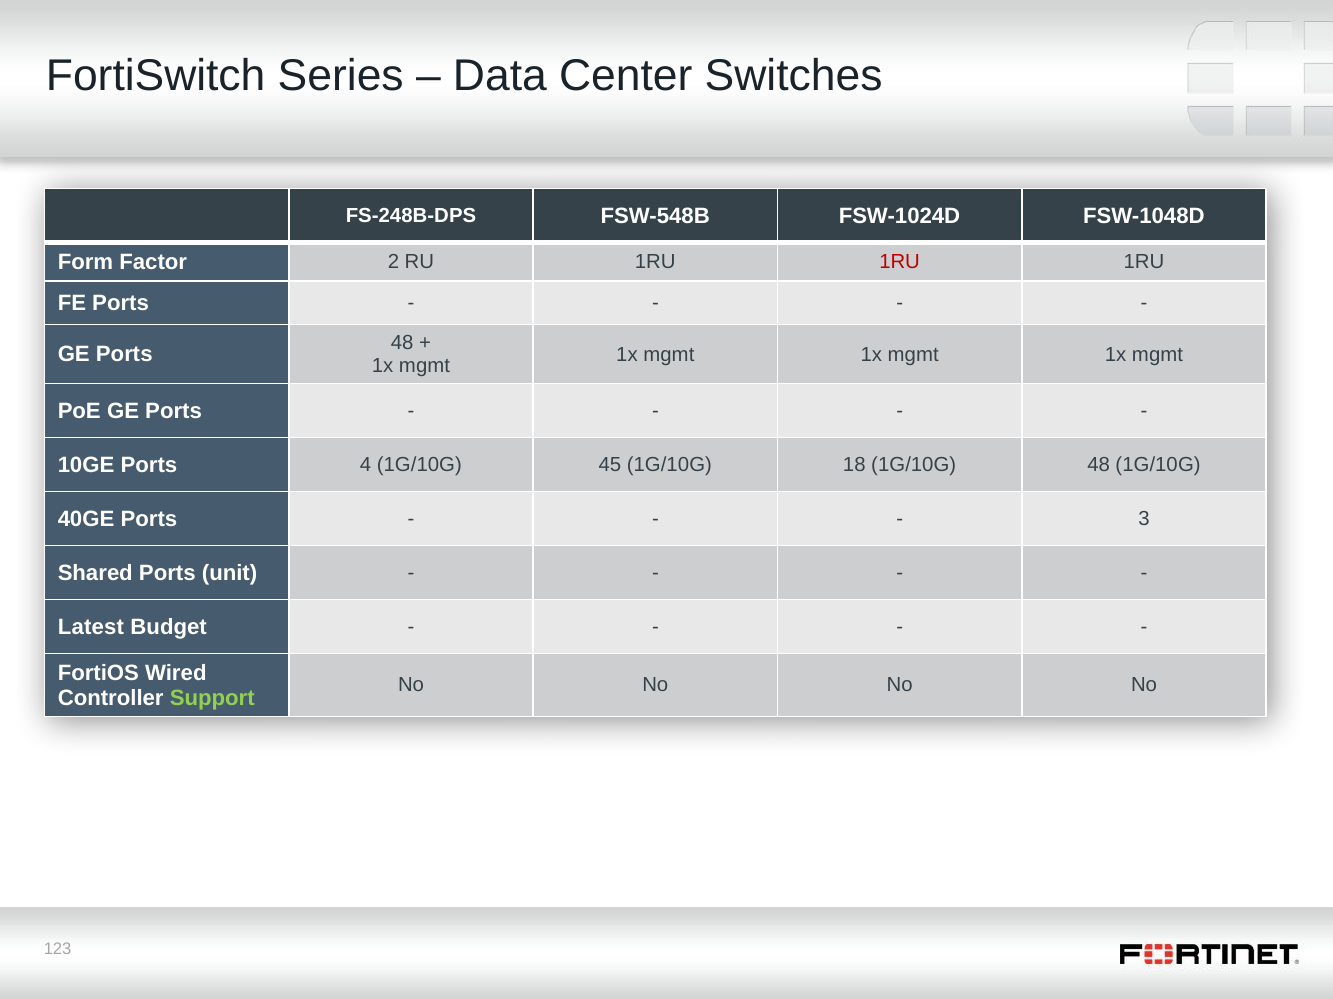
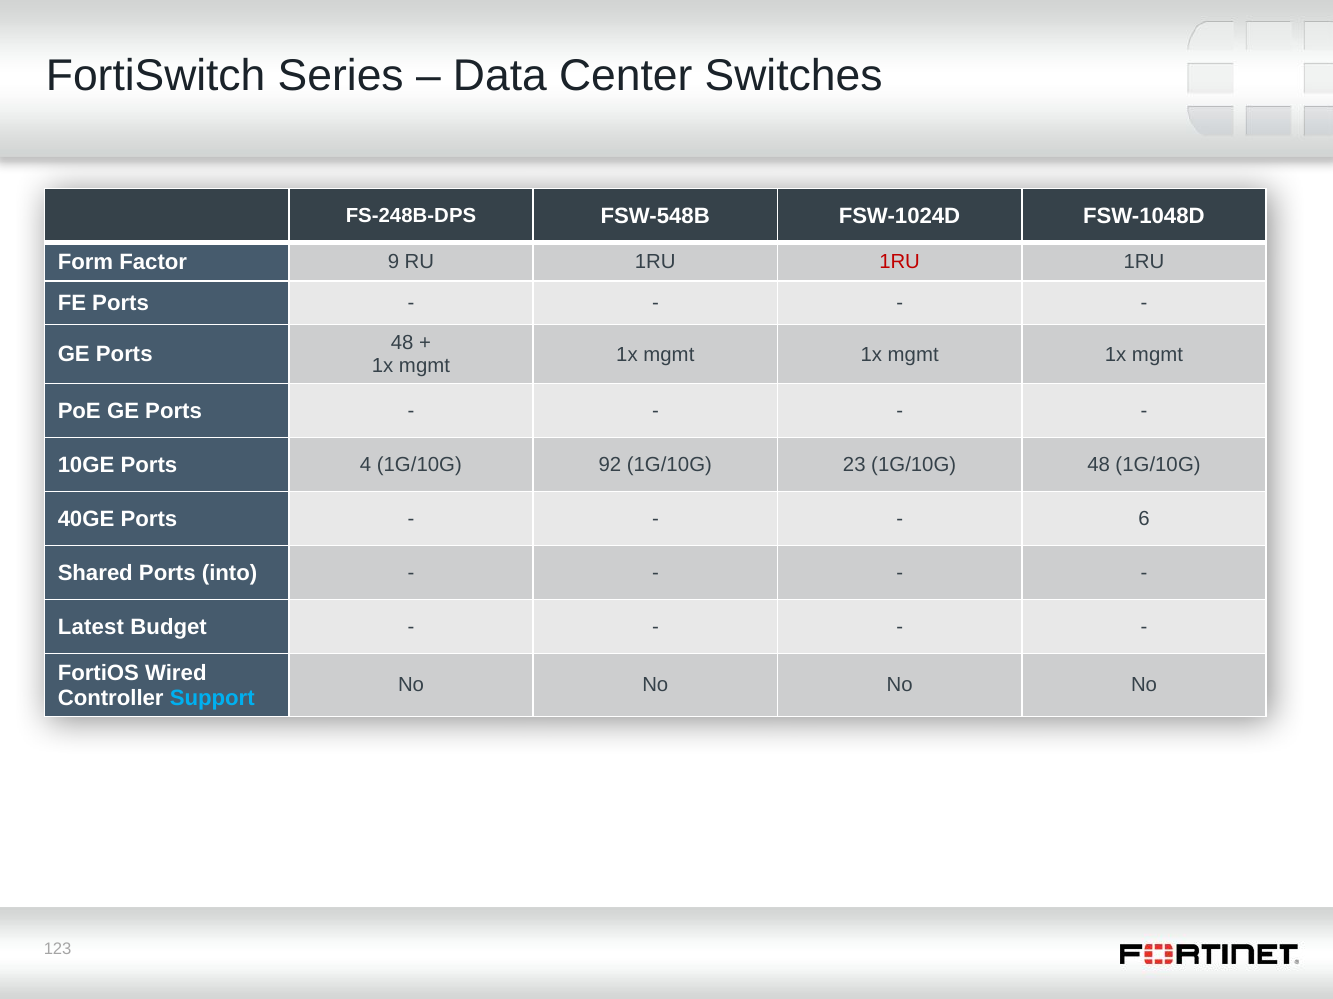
2: 2 -> 9 (393, 262)
45: 45 -> 92 (610, 465)
18: 18 -> 23 (854, 465)
3: 3 -> 6 (1144, 519)
unit: unit -> into (230, 573)
Support colour: light green -> light blue (212, 698)
